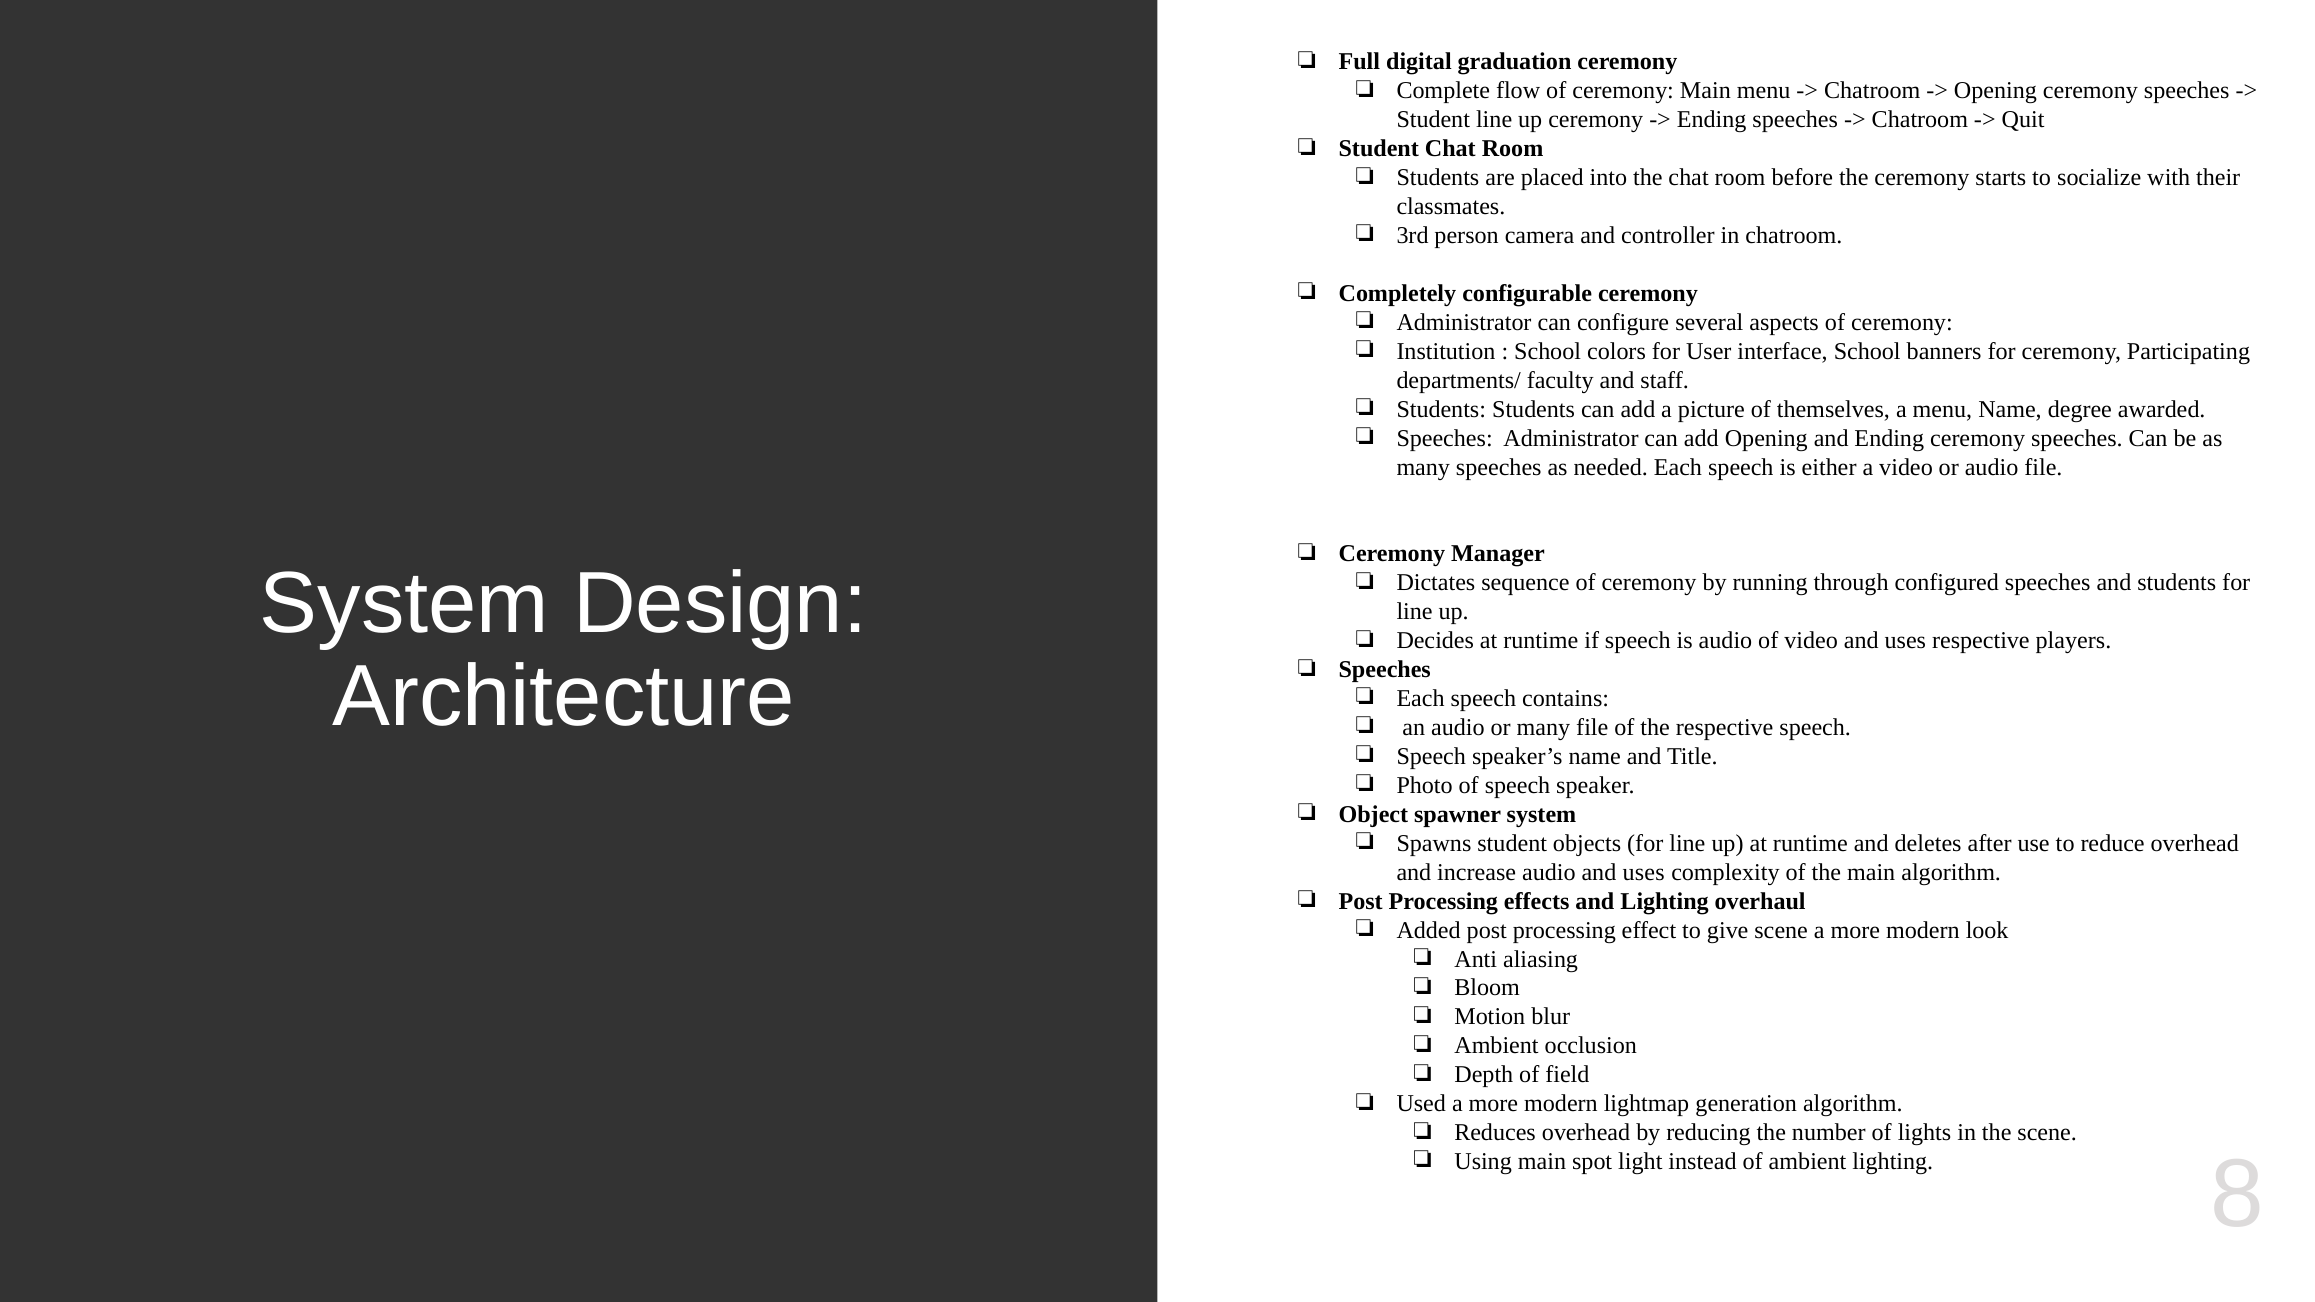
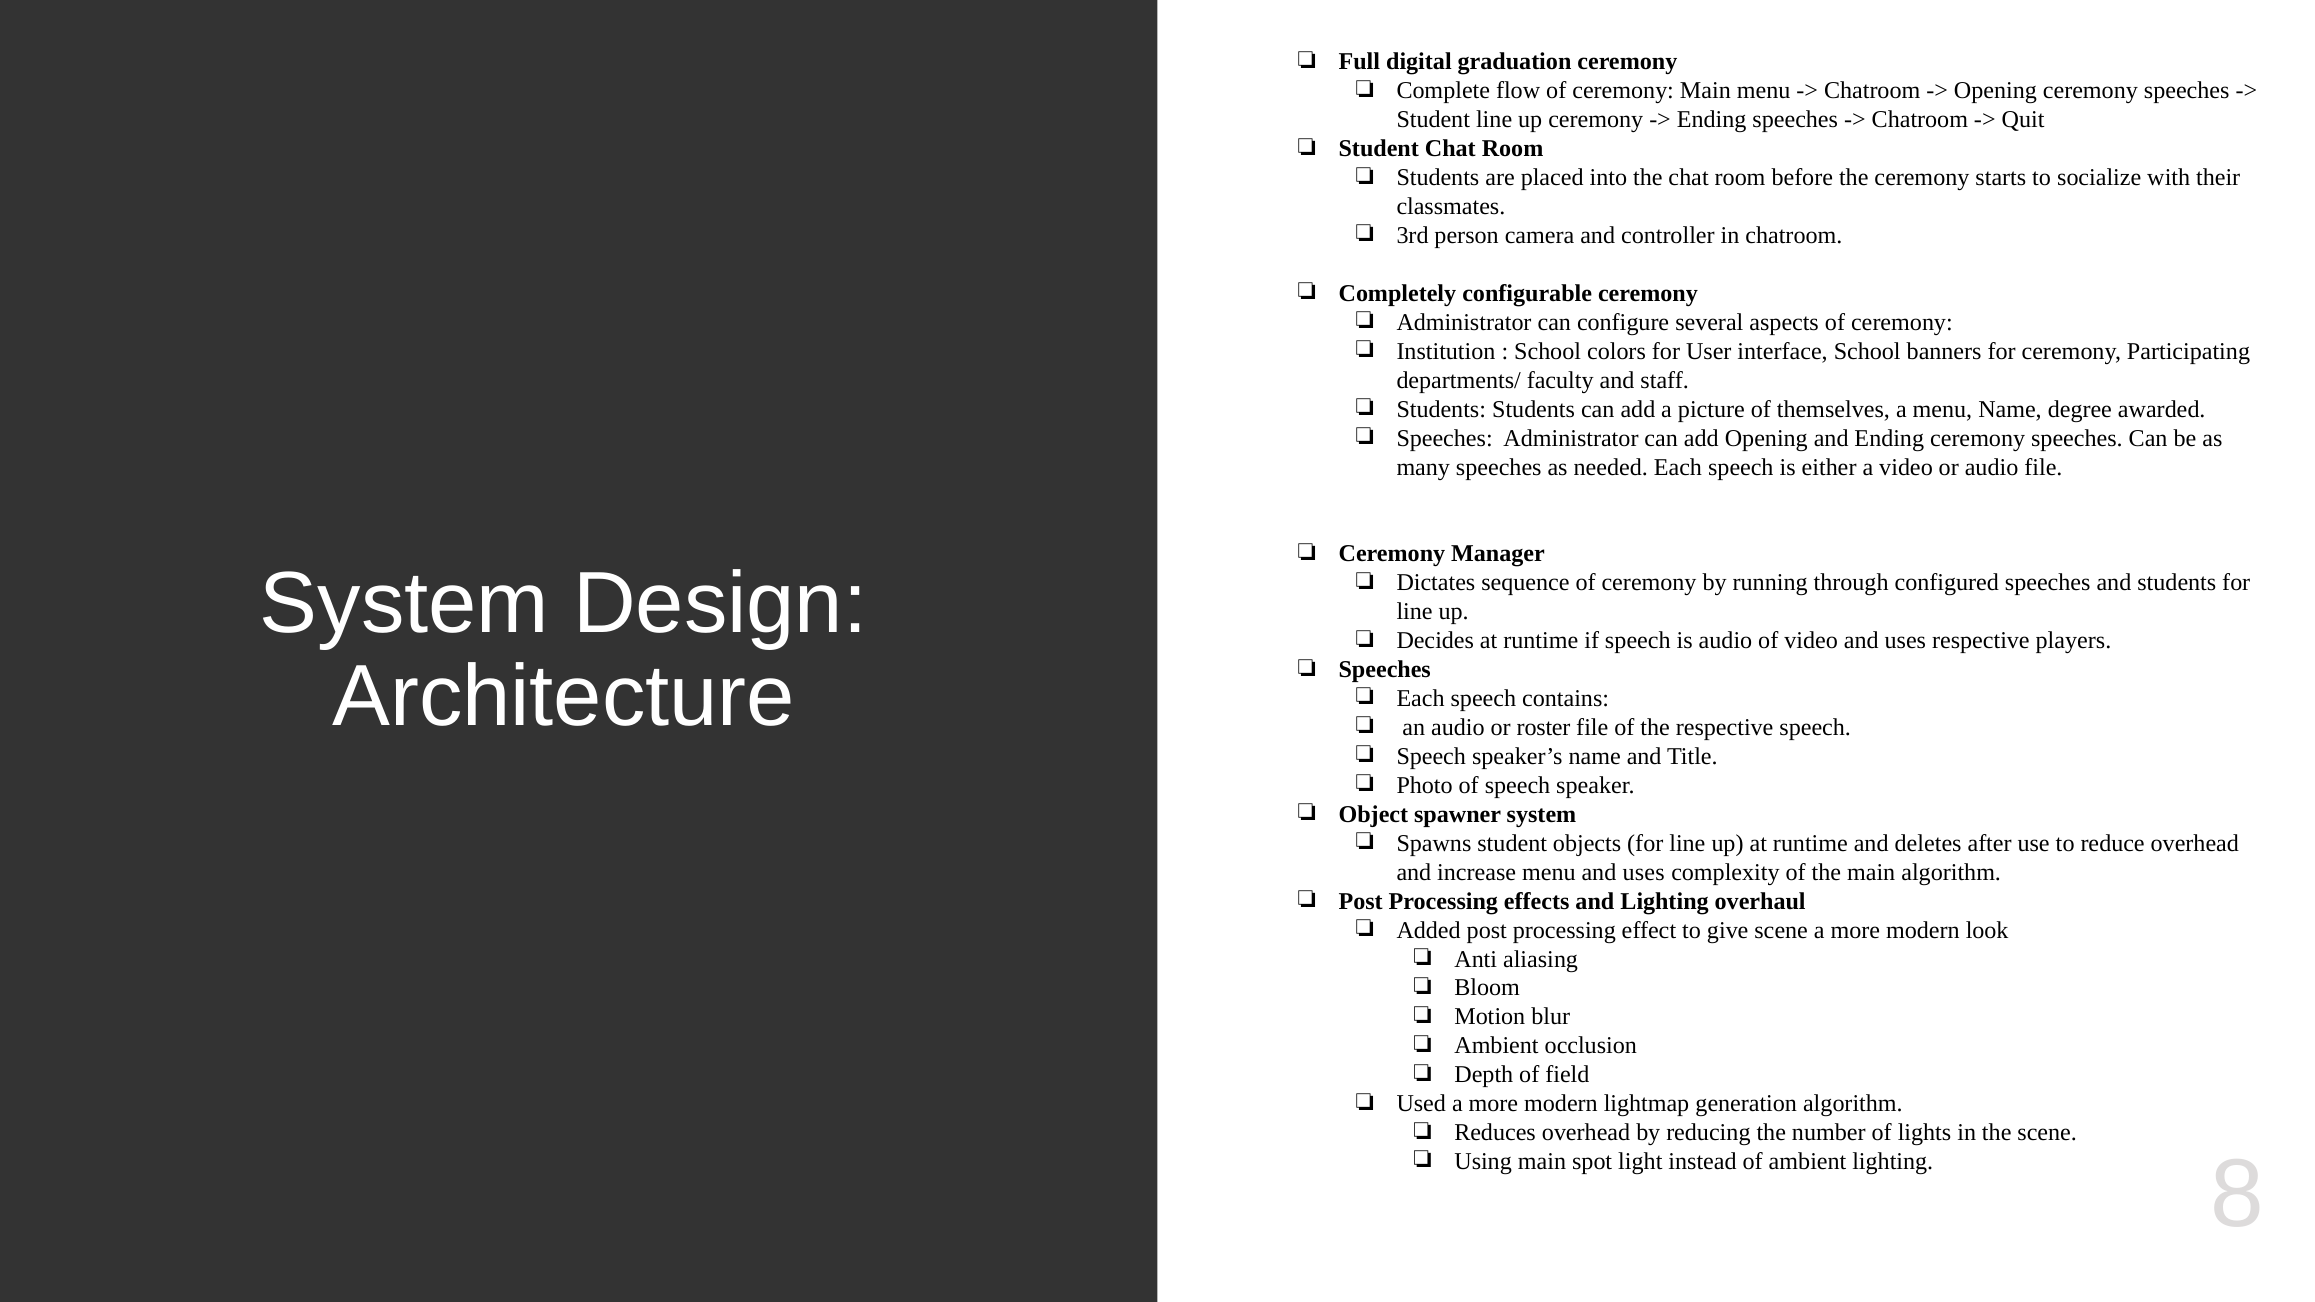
or many: many -> roster (1544, 728)
increase audio: audio -> menu (1549, 872)
